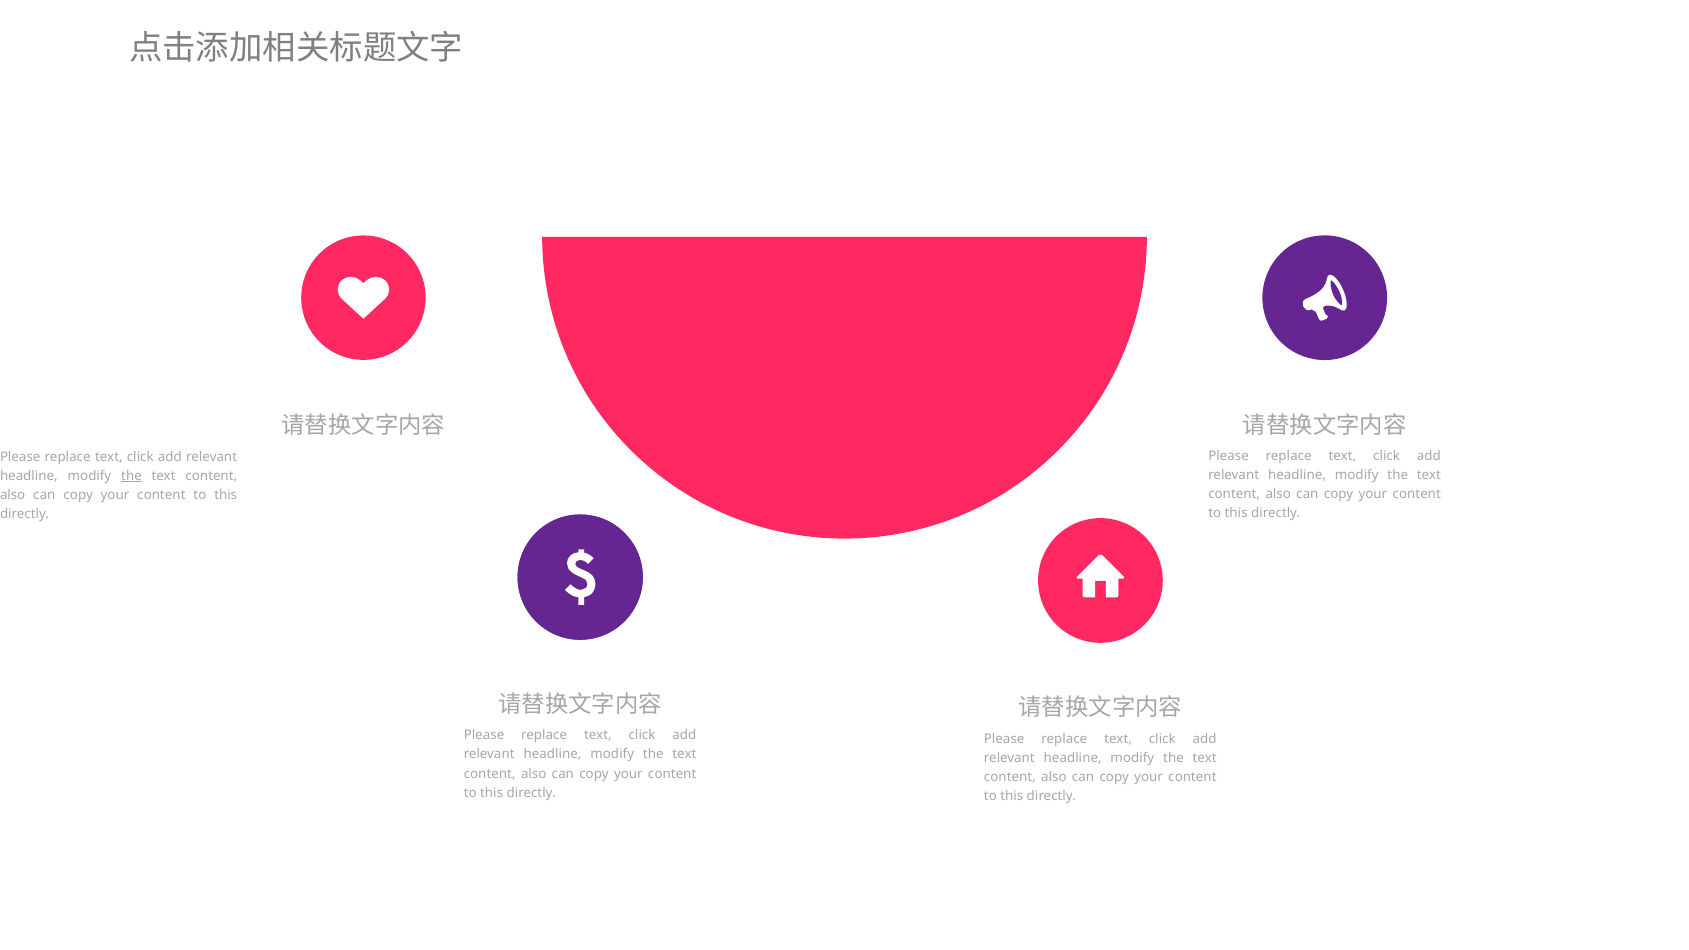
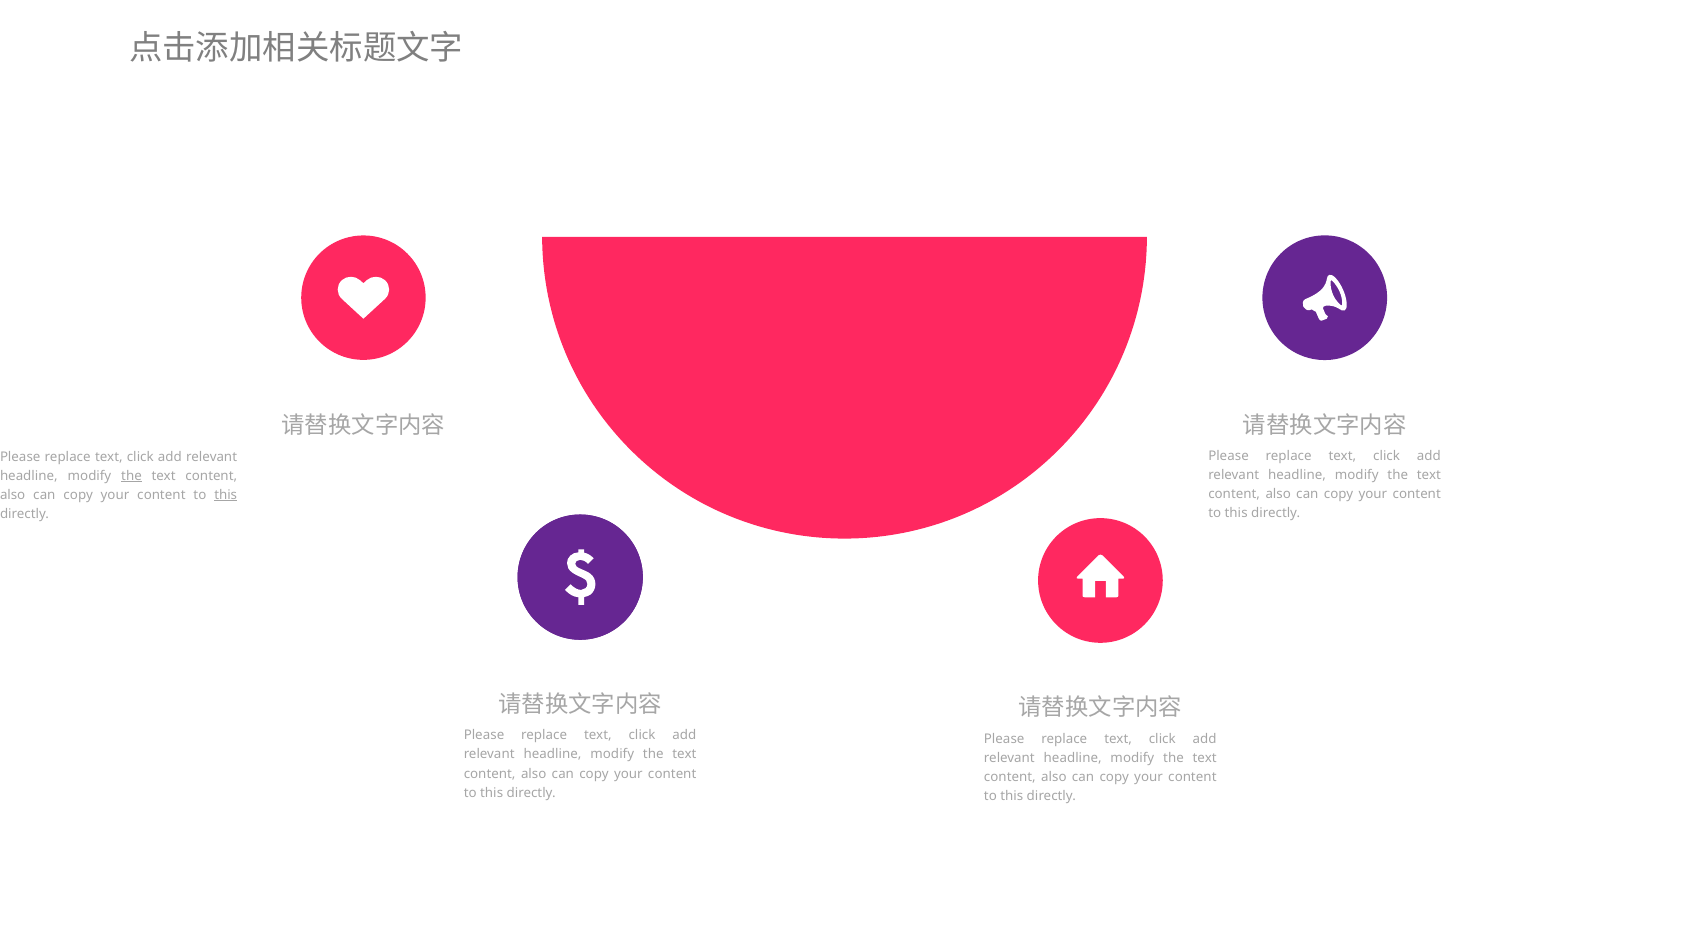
this underline: none -> present (226, 495)
